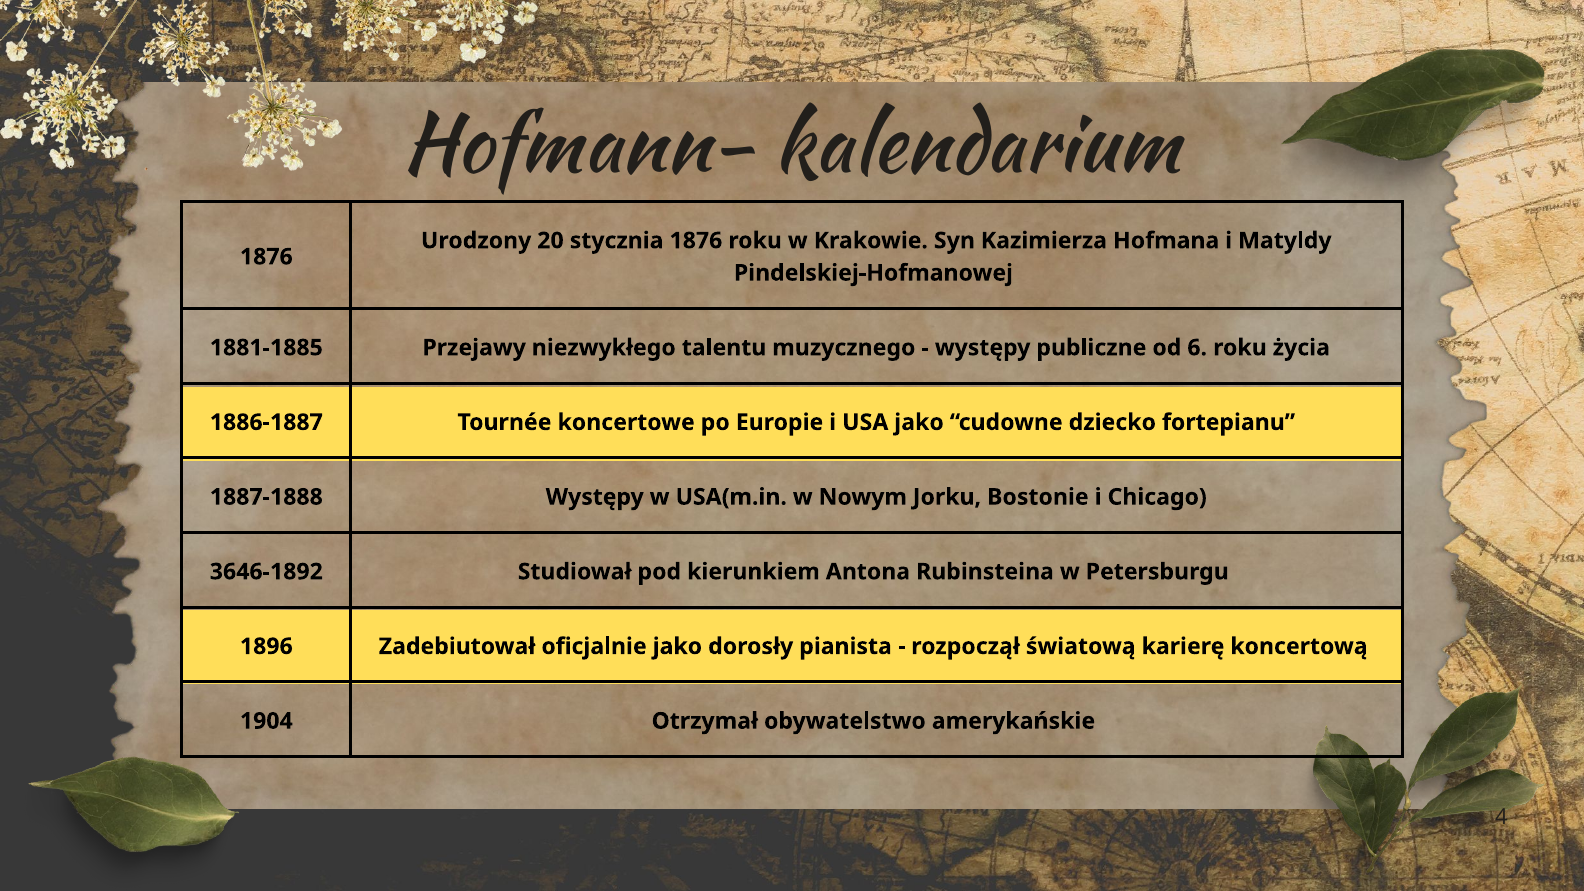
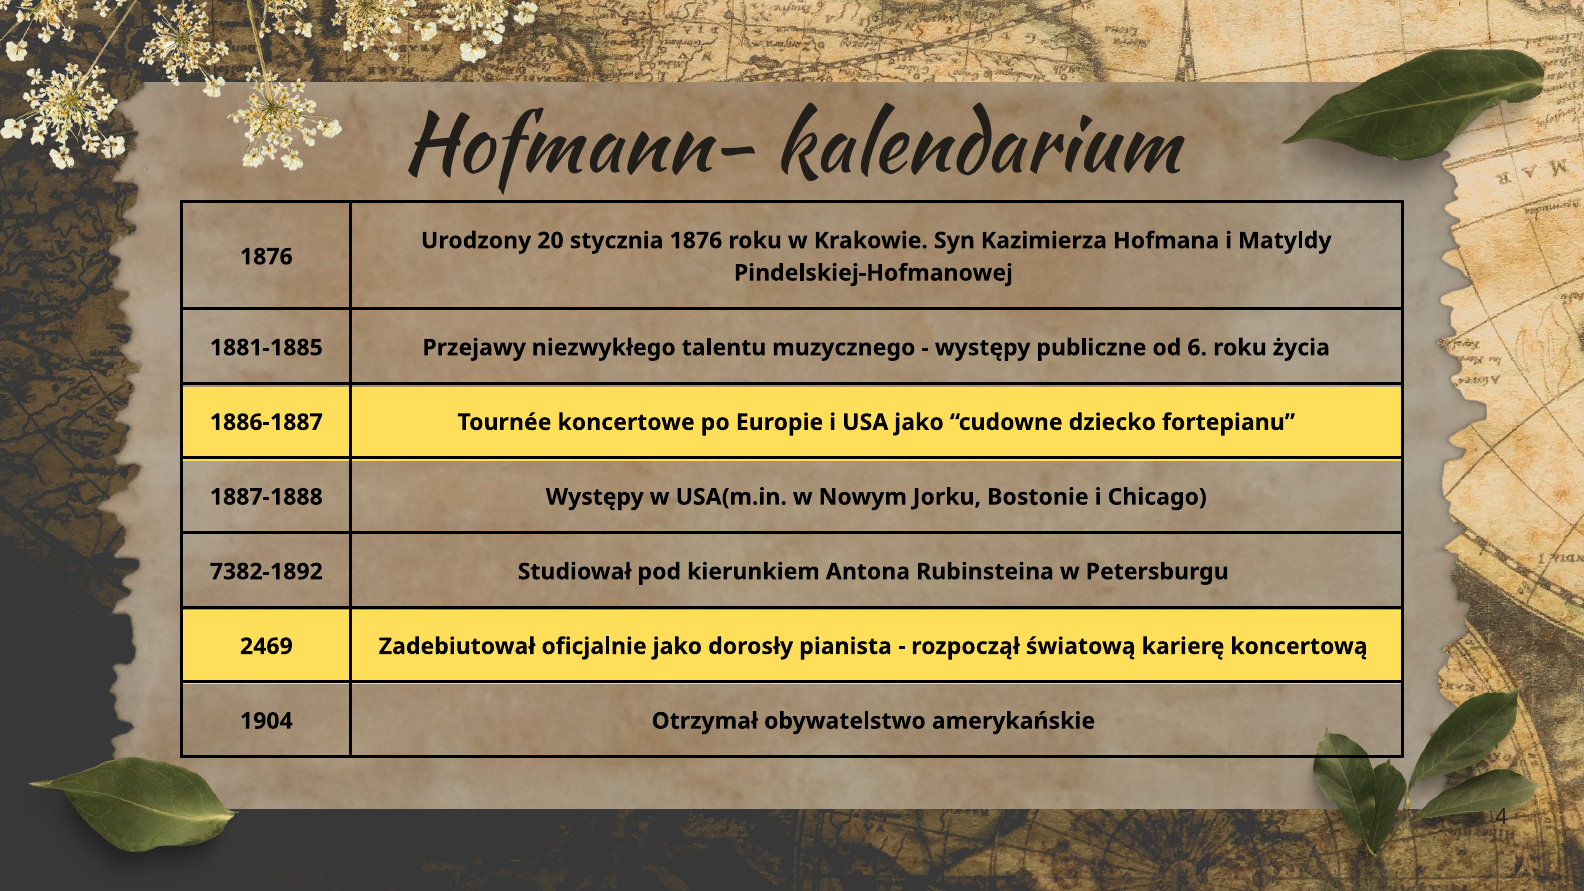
3646-1892: 3646-1892 -> 7382-1892 (266, 572)
1896: 1896 -> 2469 (266, 646)
